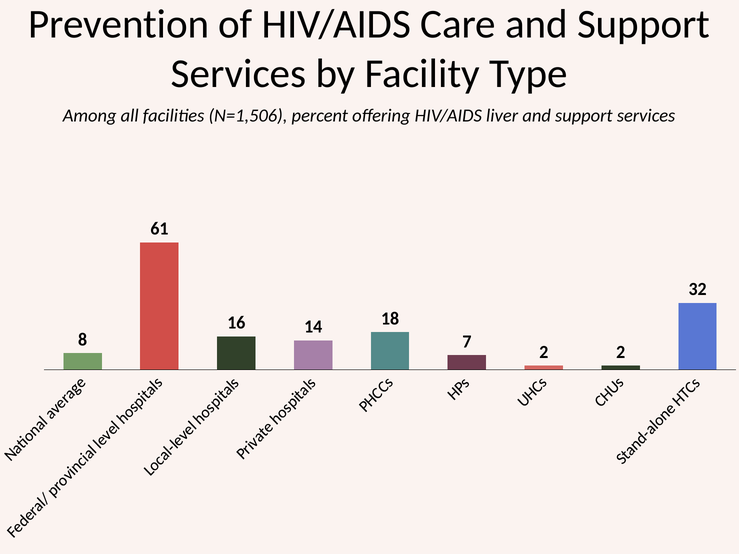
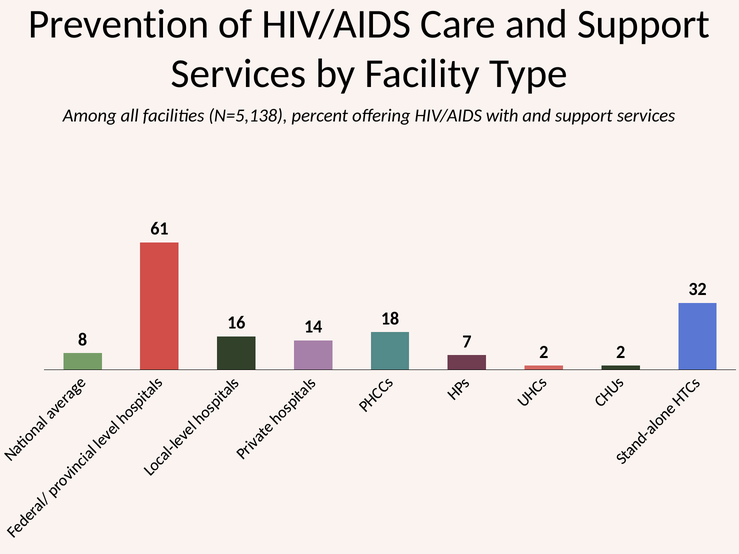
N=1,506: N=1,506 -> N=5,138 (248, 115)
liver: liver -> with (502, 115)
